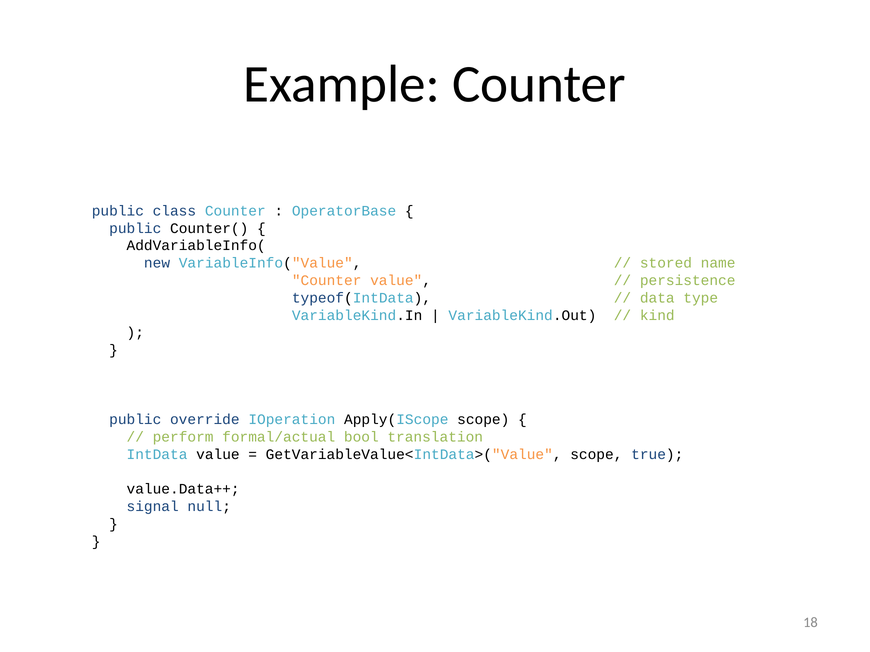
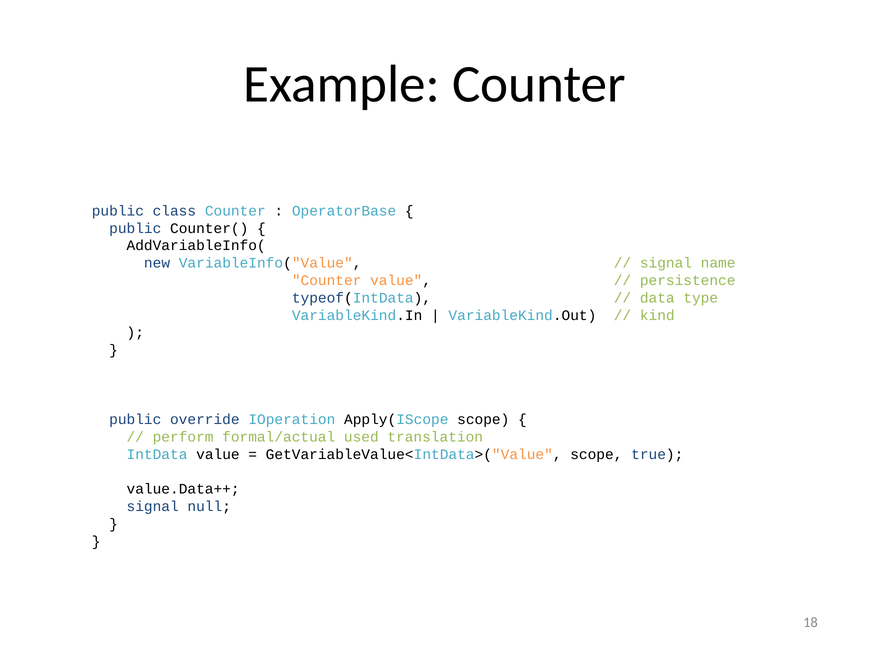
stored: stored -> signal (666, 263)
bool: bool -> used (361, 437)
